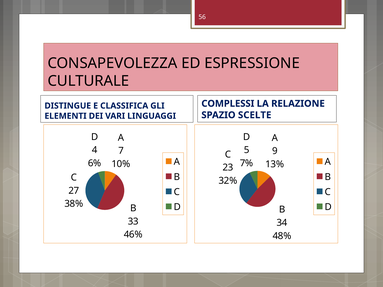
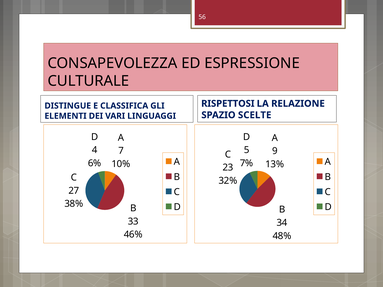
COMPLESSI: COMPLESSI -> RISPETTOSI (228, 104)
